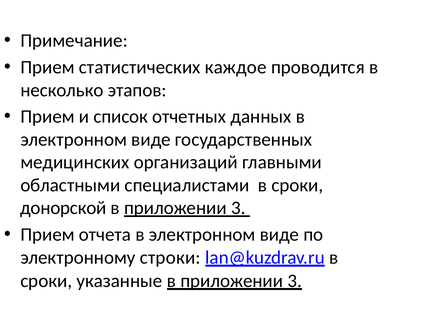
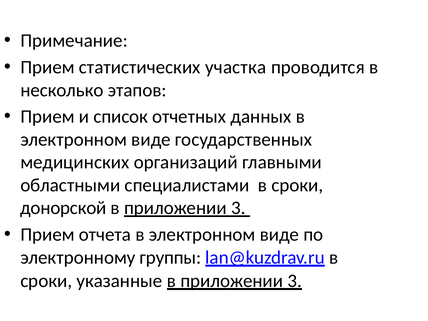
каждое: каждое -> участка (236, 67)
строки: строки -> группы (170, 258)
